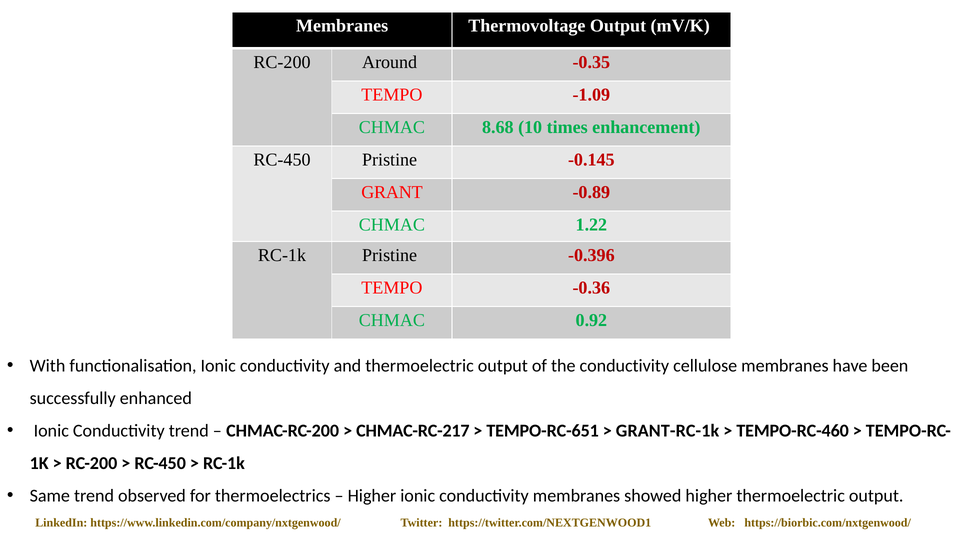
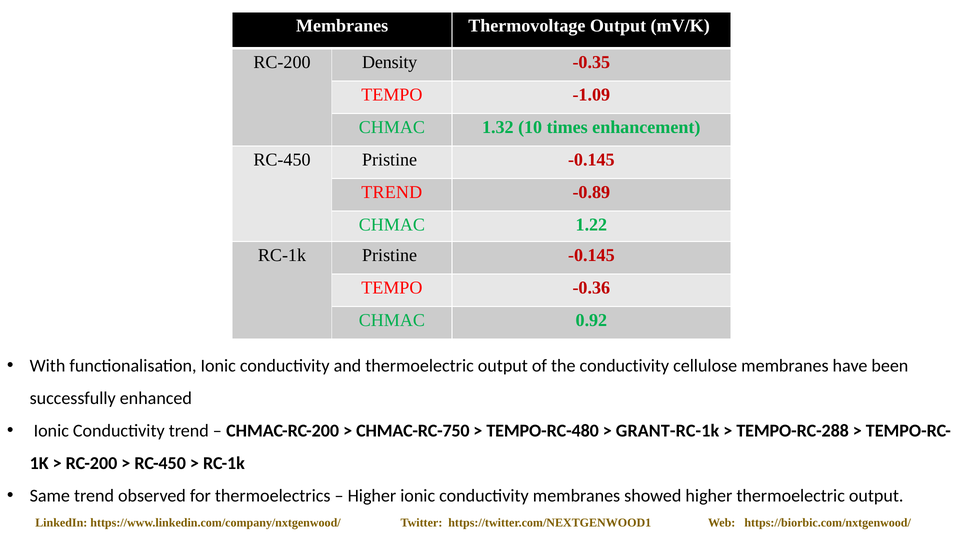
Around: Around -> Density (390, 62)
8.68: 8.68 -> 1.32 (498, 127)
GRANT: GRANT -> TREND (392, 192)
RC-1k Pristine -0.396: -0.396 -> -0.145 (591, 255)
CHMAC-RC-217: CHMAC-RC-217 -> CHMAC-RC-750 (413, 430)
TEMPO-RC-651: TEMPO-RC-651 -> TEMPO-RC-480 (543, 430)
TEMPO-RC-460: TEMPO-RC-460 -> TEMPO-RC-288 (793, 430)
